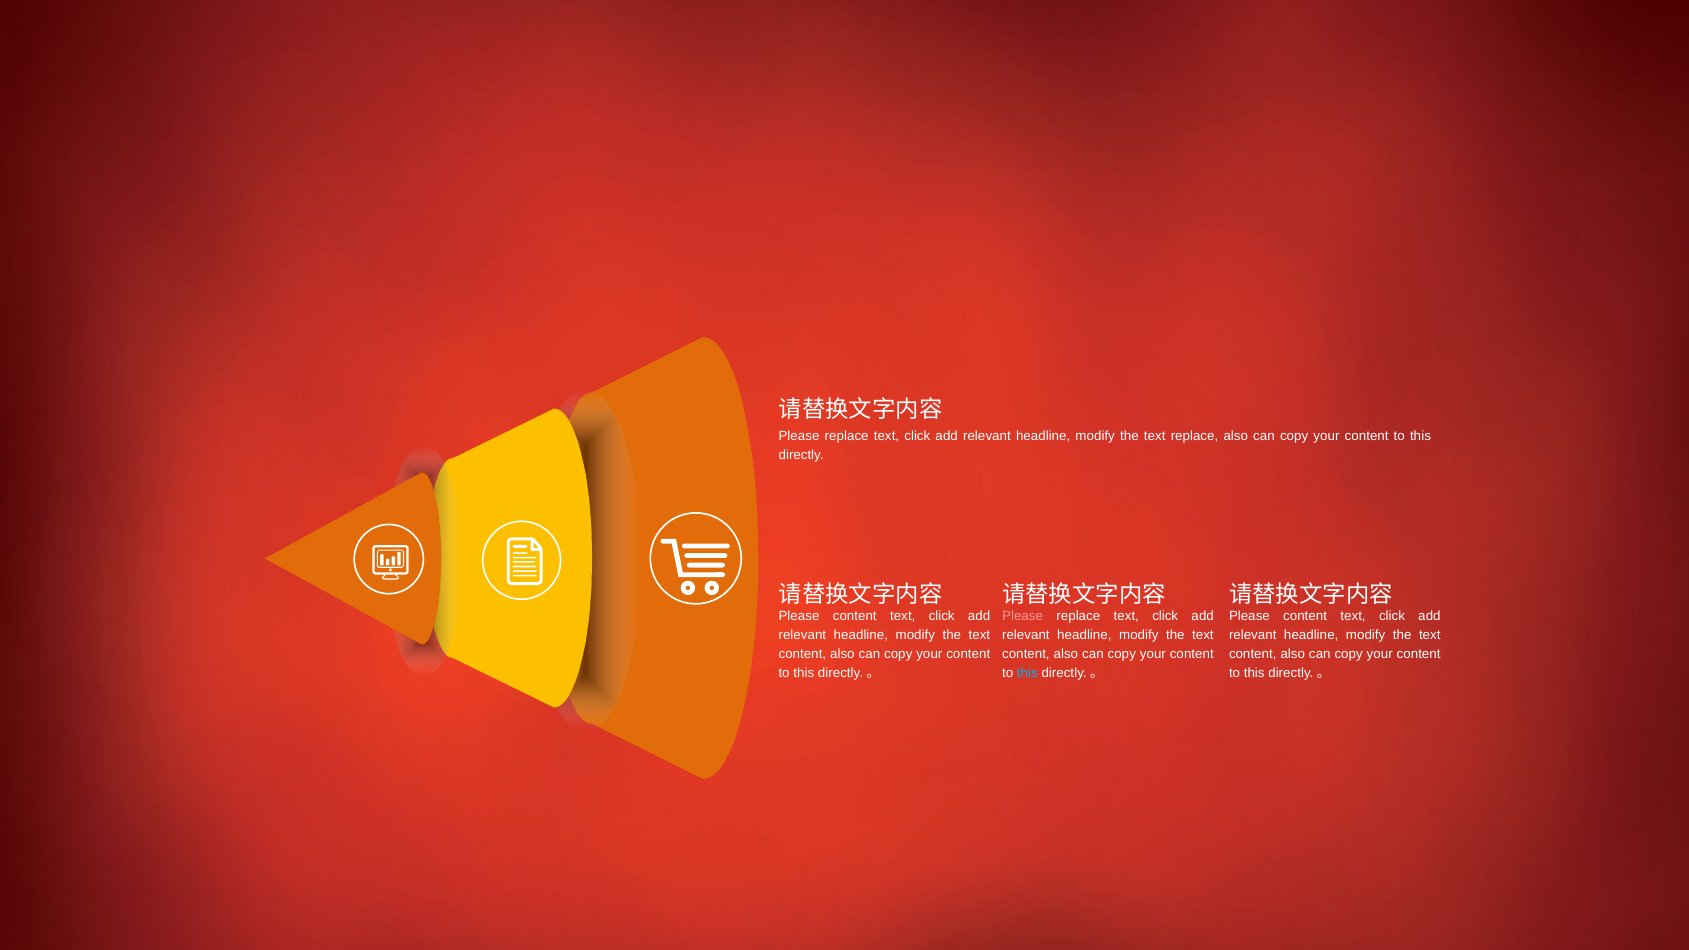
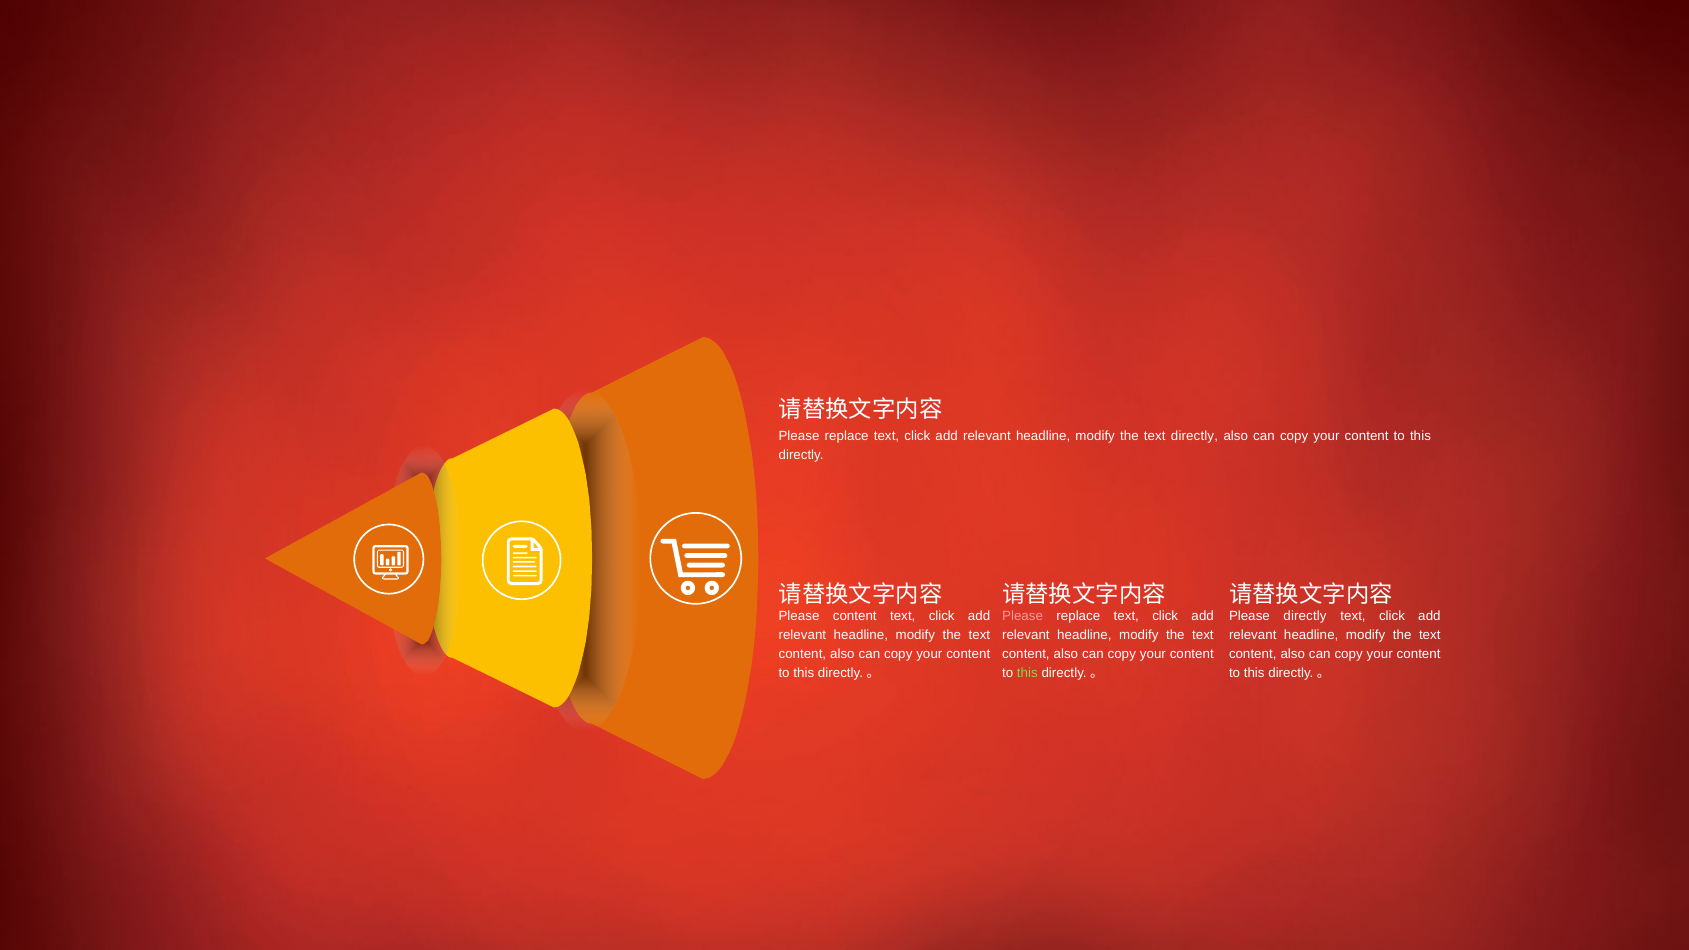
text replace: replace -> directly (1194, 436)
content: content -> directly (1305, 616)
this colour: light blue -> light green (1027, 673)
